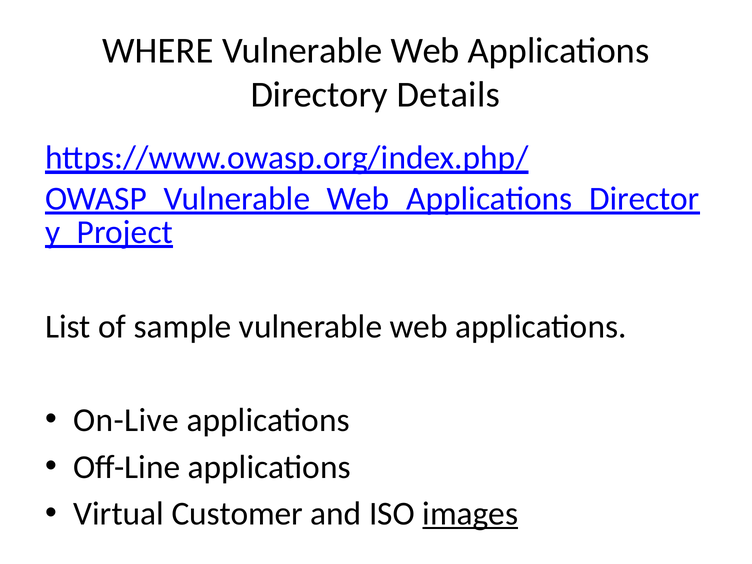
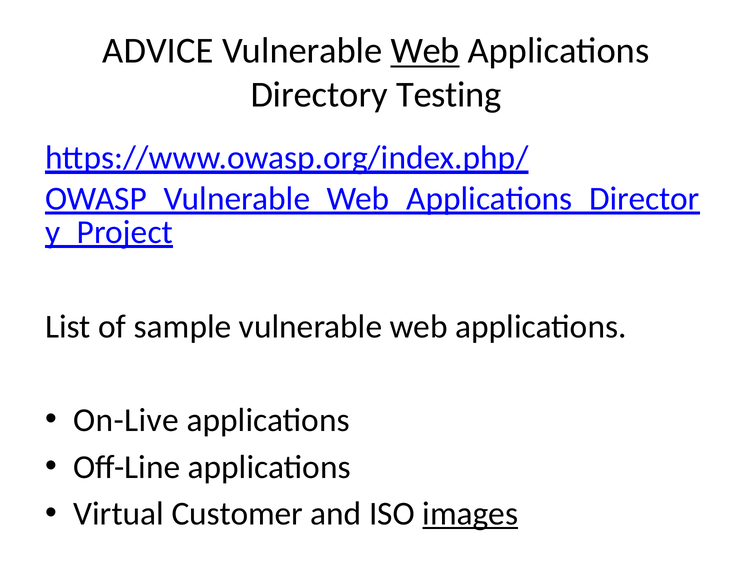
WHERE: WHERE -> ADVICE (158, 51)
Web underline: none -> present (425, 51)
Details: Details -> Testing (449, 95)
